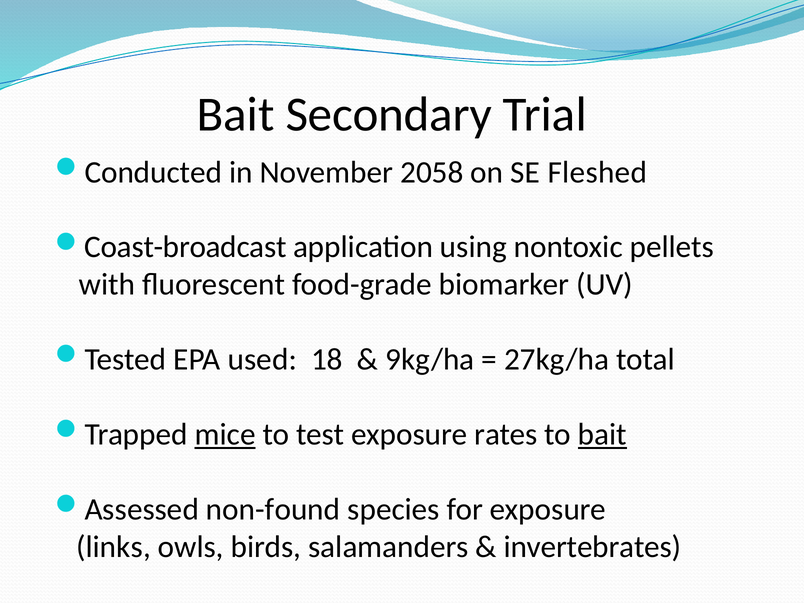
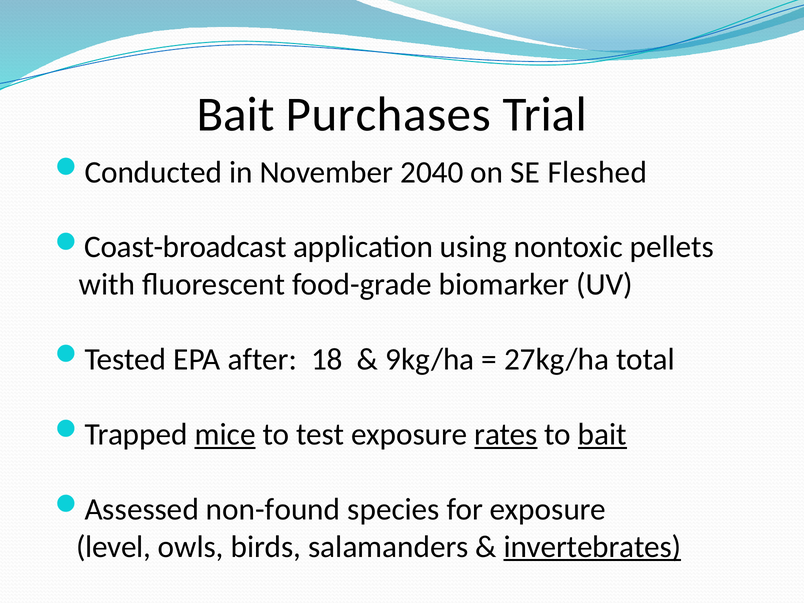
Secondary: Secondary -> Purchases (388, 115)
2058: 2058 -> 2040 (432, 172)
used: used -> after (262, 359)
rates underline: none -> present (506, 434)
links: links -> level (114, 547)
invertebrates underline: none -> present (592, 547)
